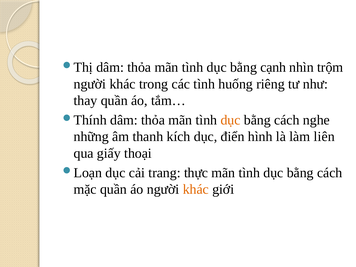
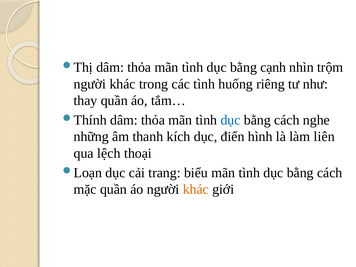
dục colour: orange -> blue (231, 120)
giấy: giấy -> lệch (109, 153)
thực: thực -> biểu (196, 173)
